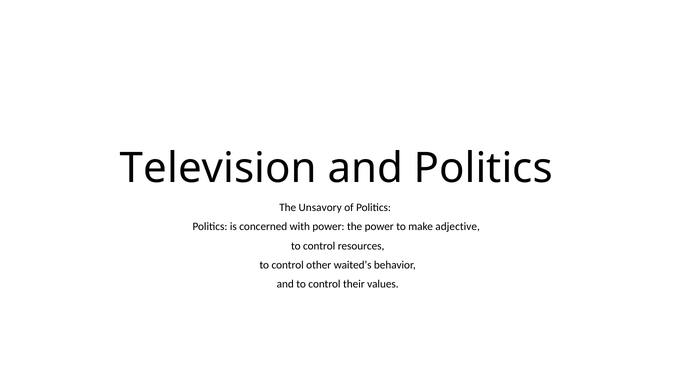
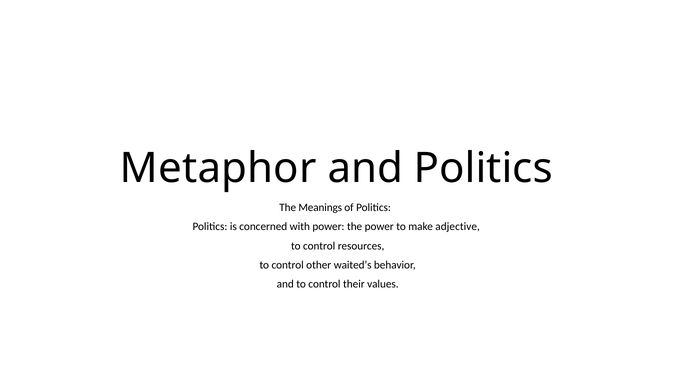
Television: Television -> Metaphor (218, 168)
Unsavory: Unsavory -> Meanings (320, 207)
